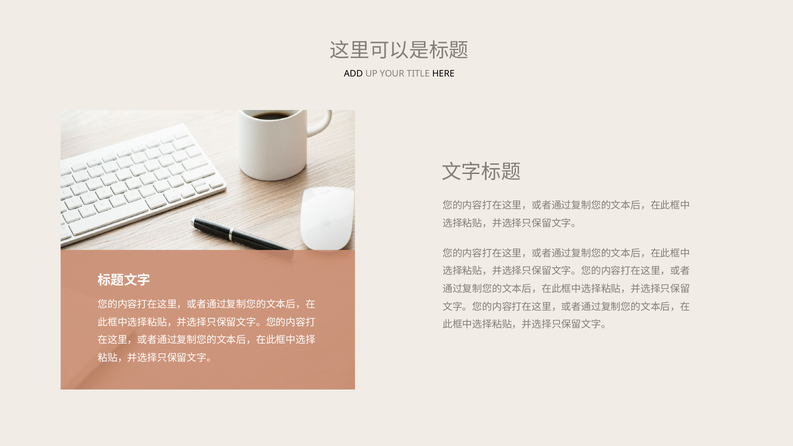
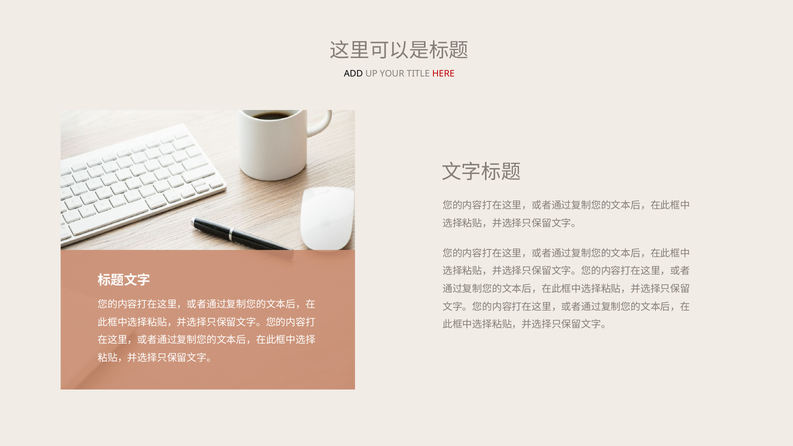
HERE colour: black -> red (443, 74)
